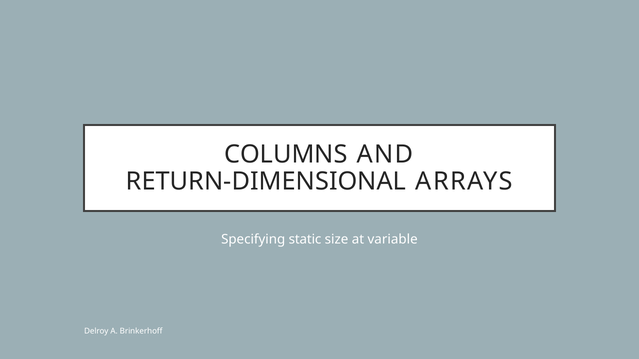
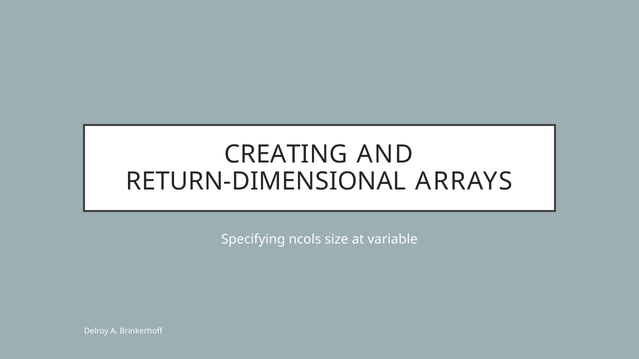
COLUMNS: COLUMNS -> CREATING (286, 154)
static: static -> ncols (305, 239)
